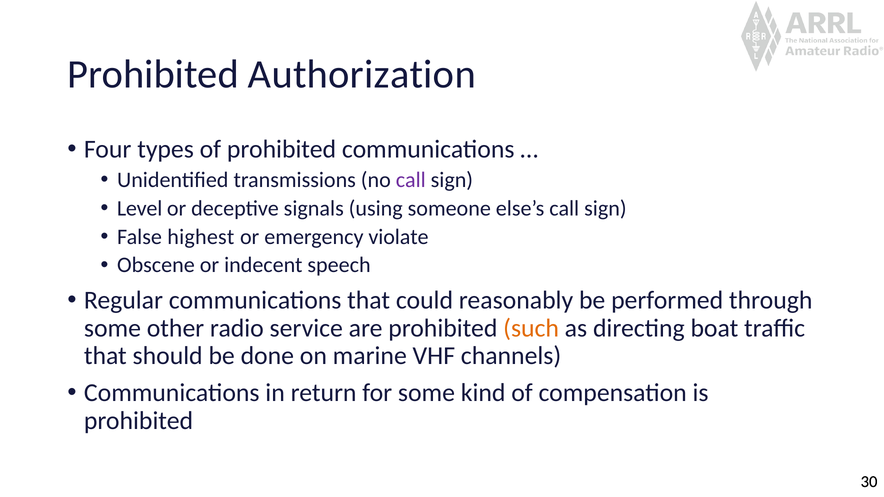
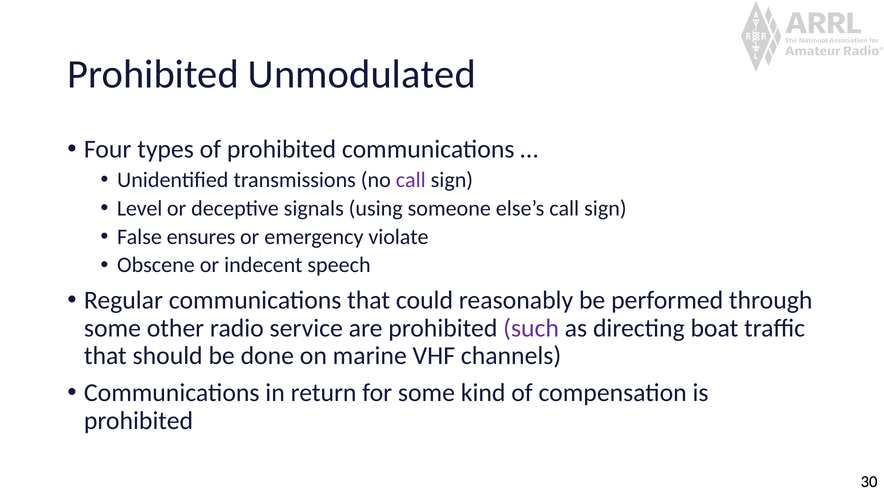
Authorization: Authorization -> Unmodulated (362, 74)
highest: highest -> ensures (201, 237)
such colour: orange -> purple (531, 328)
